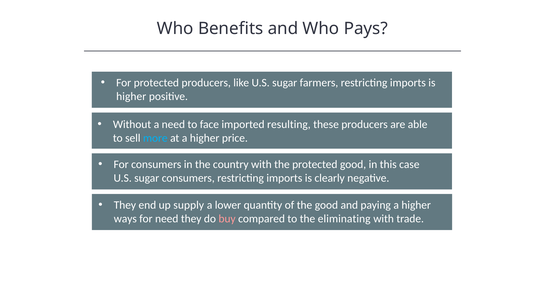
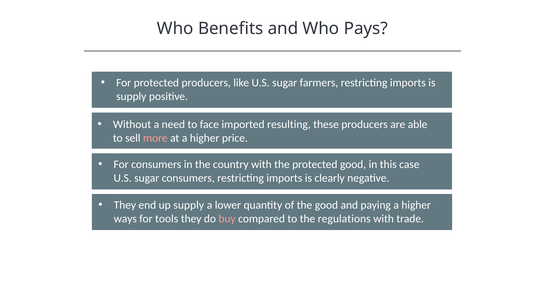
higher: higher -> supply (131, 96)
more colour: light blue -> pink (155, 138)
for need: need -> tools (167, 218)
eliminating: eliminating -> regulations (344, 218)
